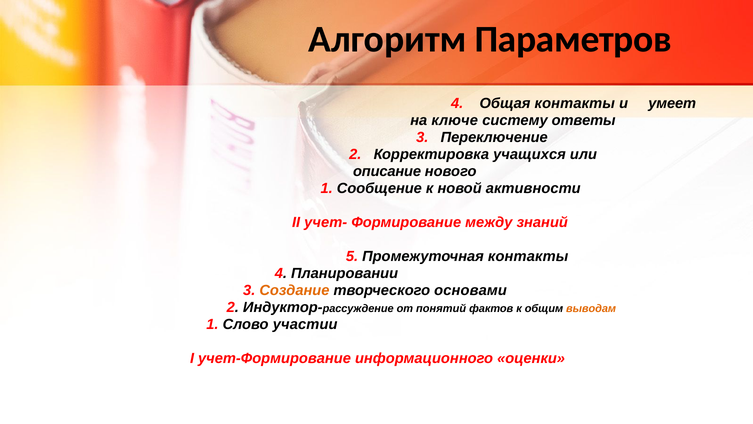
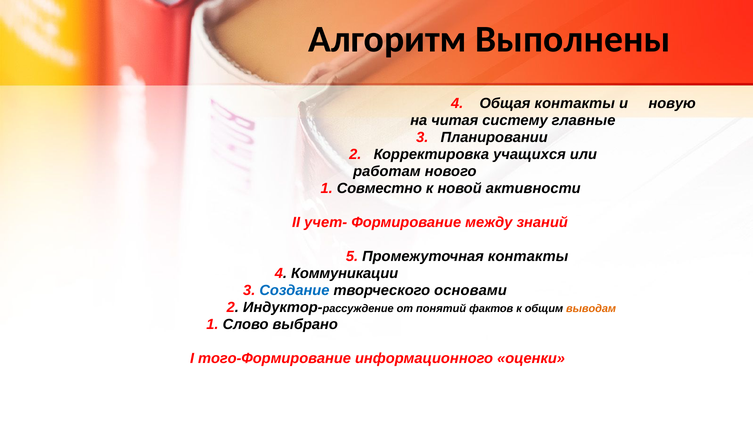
Параметров: Параметров -> Выполнены (573, 39)
умеет: умеет -> новую (672, 103)
ключе: ключе -> читая (455, 120)
ответы: ответы -> главные (584, 120)
Переключение: Переключение -> Планировании (494, 137)
описание: описание -> работам (387, 171)
Сообщение: Сообщение -> Совместно (379, 188)
Планировании: Планировании -> Коммуникации (345, 273)
Создание colour: orange -> blue (294, 290)
участии: участии -> выбрано (305, 324)
учет-Формирование: учет-Формирование -> того-Формирование (274, 358)
